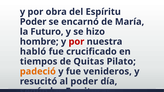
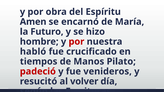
Poder: Poder -> Amen (33, 22)
Quitas: Quitas -> Manos (89, 62)
padeció colour: orange -> red (38, 72)
al poder: poder -> volver (84, 82)
